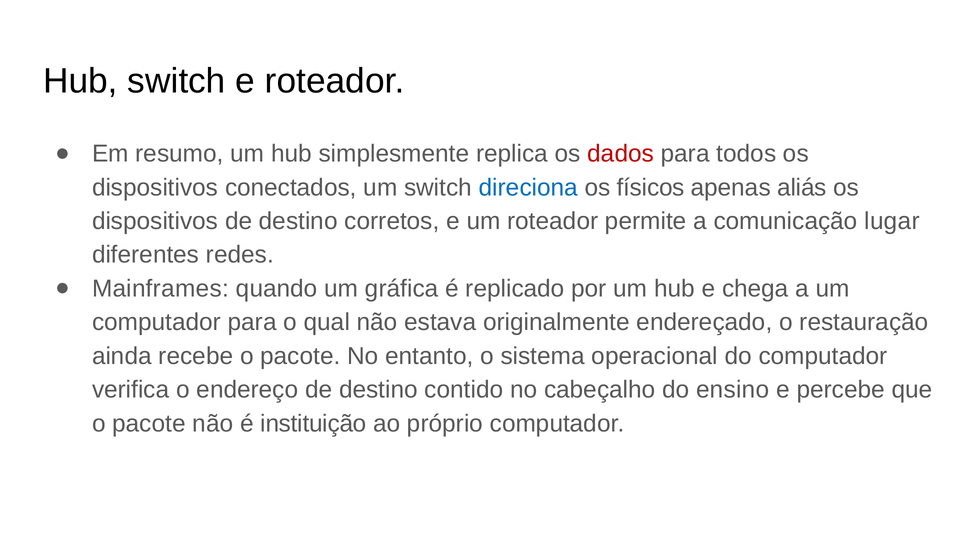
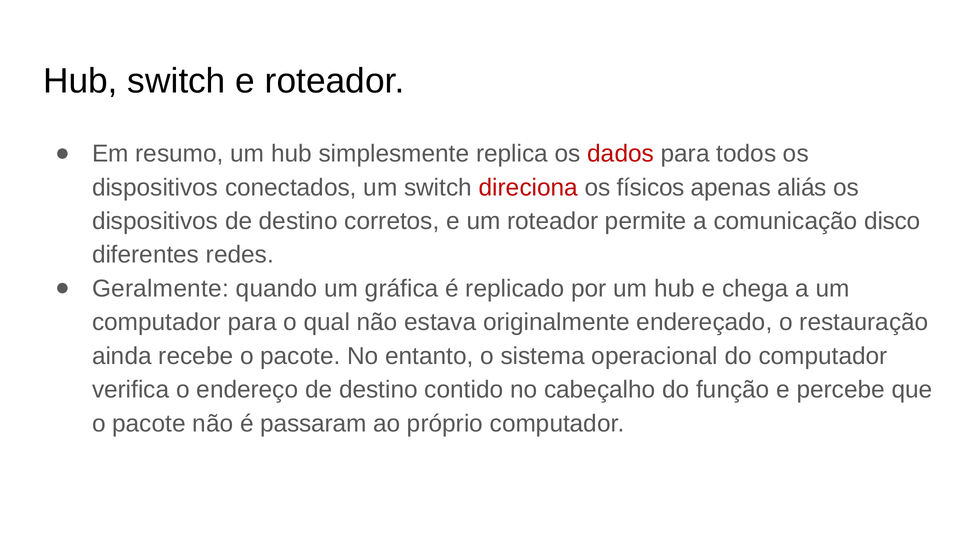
direciona colour: blue -> red (528, 188)
lugar: lugar -> disco (892, 221)
Mainframes: Mainframes -> Geralmente (160, 289)
ensino: ensino -> função (733, 390)
instituição: instituição -> passaram (313, 424)
